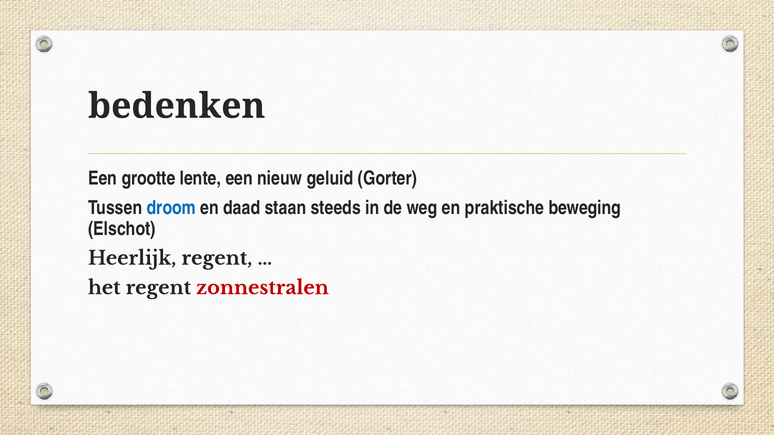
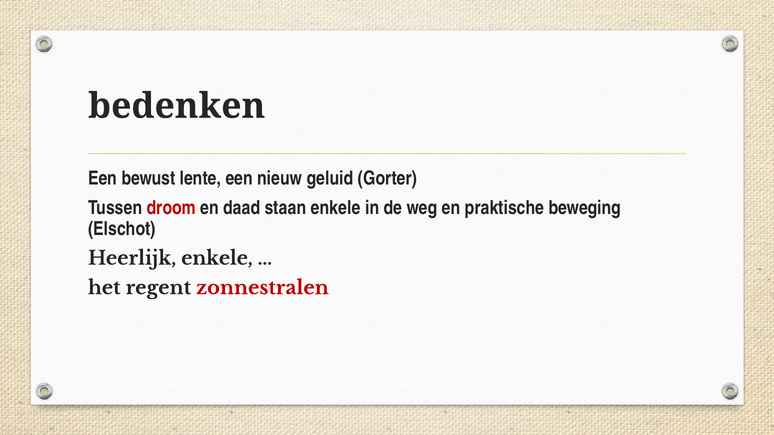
grootte: grootte -> bewust (148, 179)
droom colour: blue -> red (171, 208)
staan steeds: steeds -> enkele (336, 208)
Heerlijk regent: regent -> enkele (217, 258)
